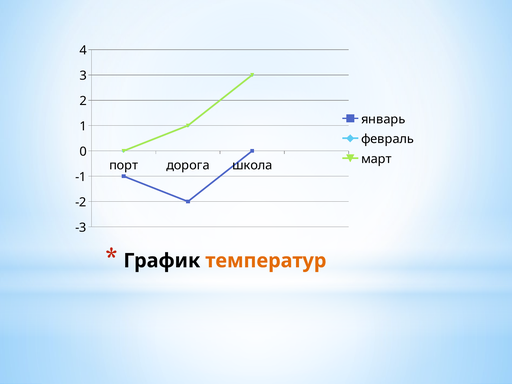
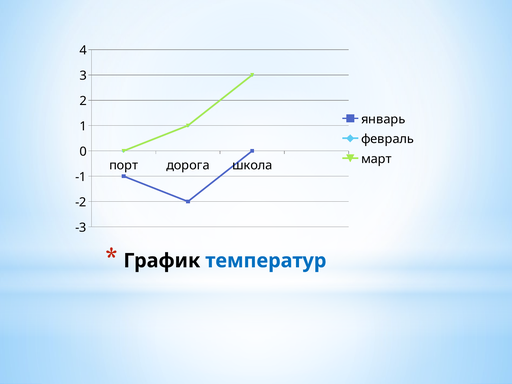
температур colour: orange -> blue (266, 261)
